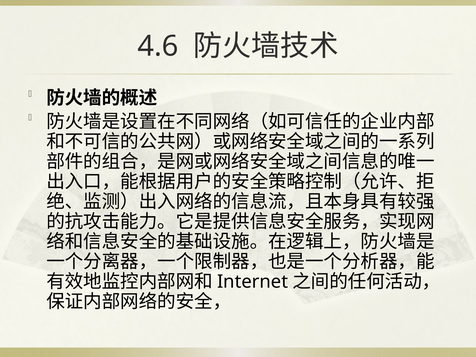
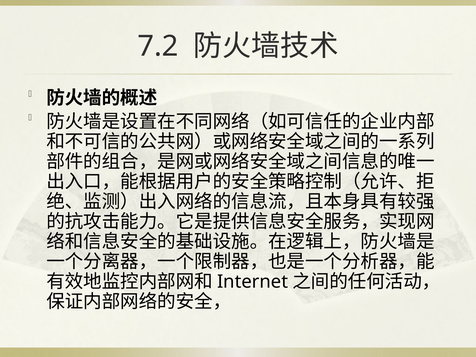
4.6: 4.6 -> 7.2 (158, 46)
